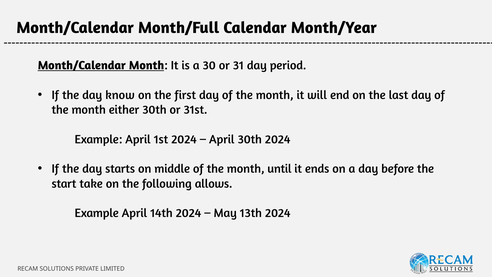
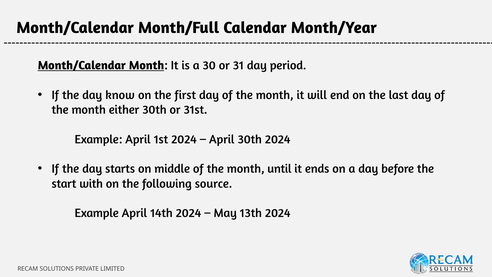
take: take -> with (91, 183)
allows: allows -> source (214, 183)
